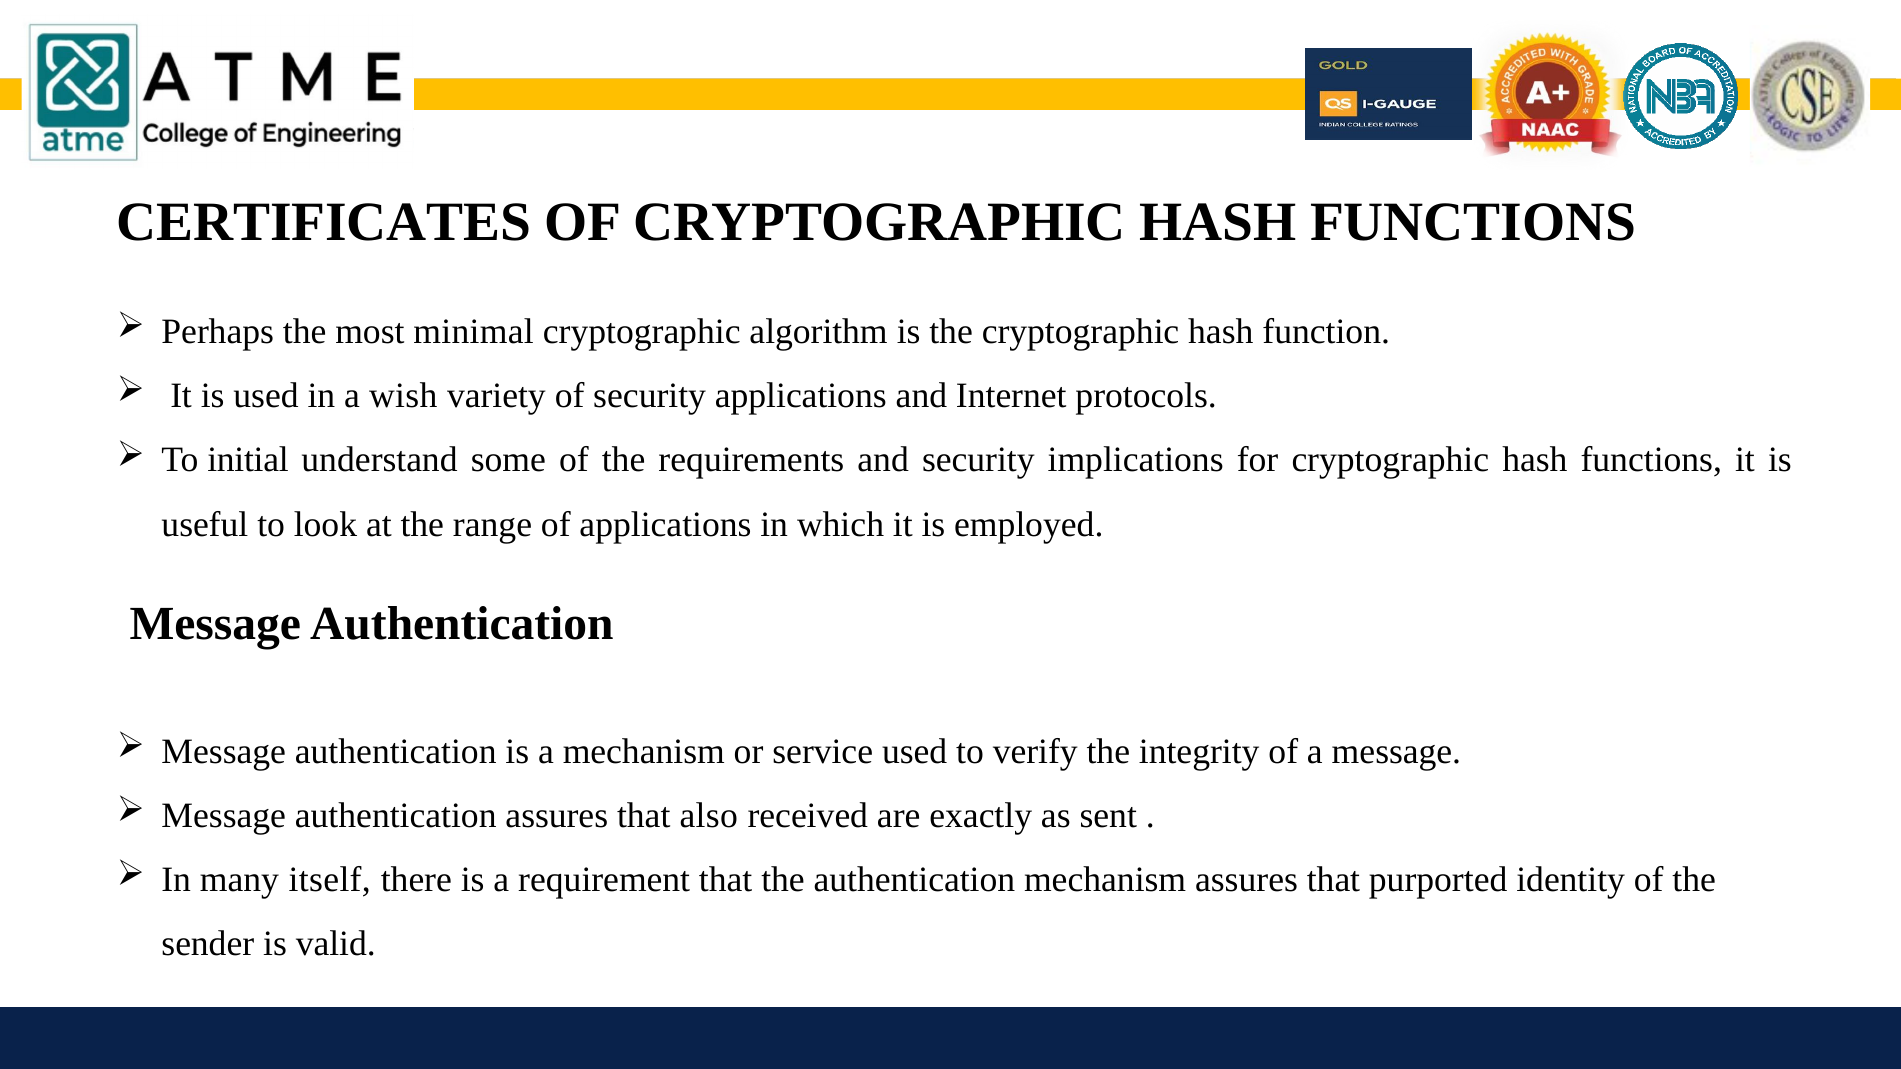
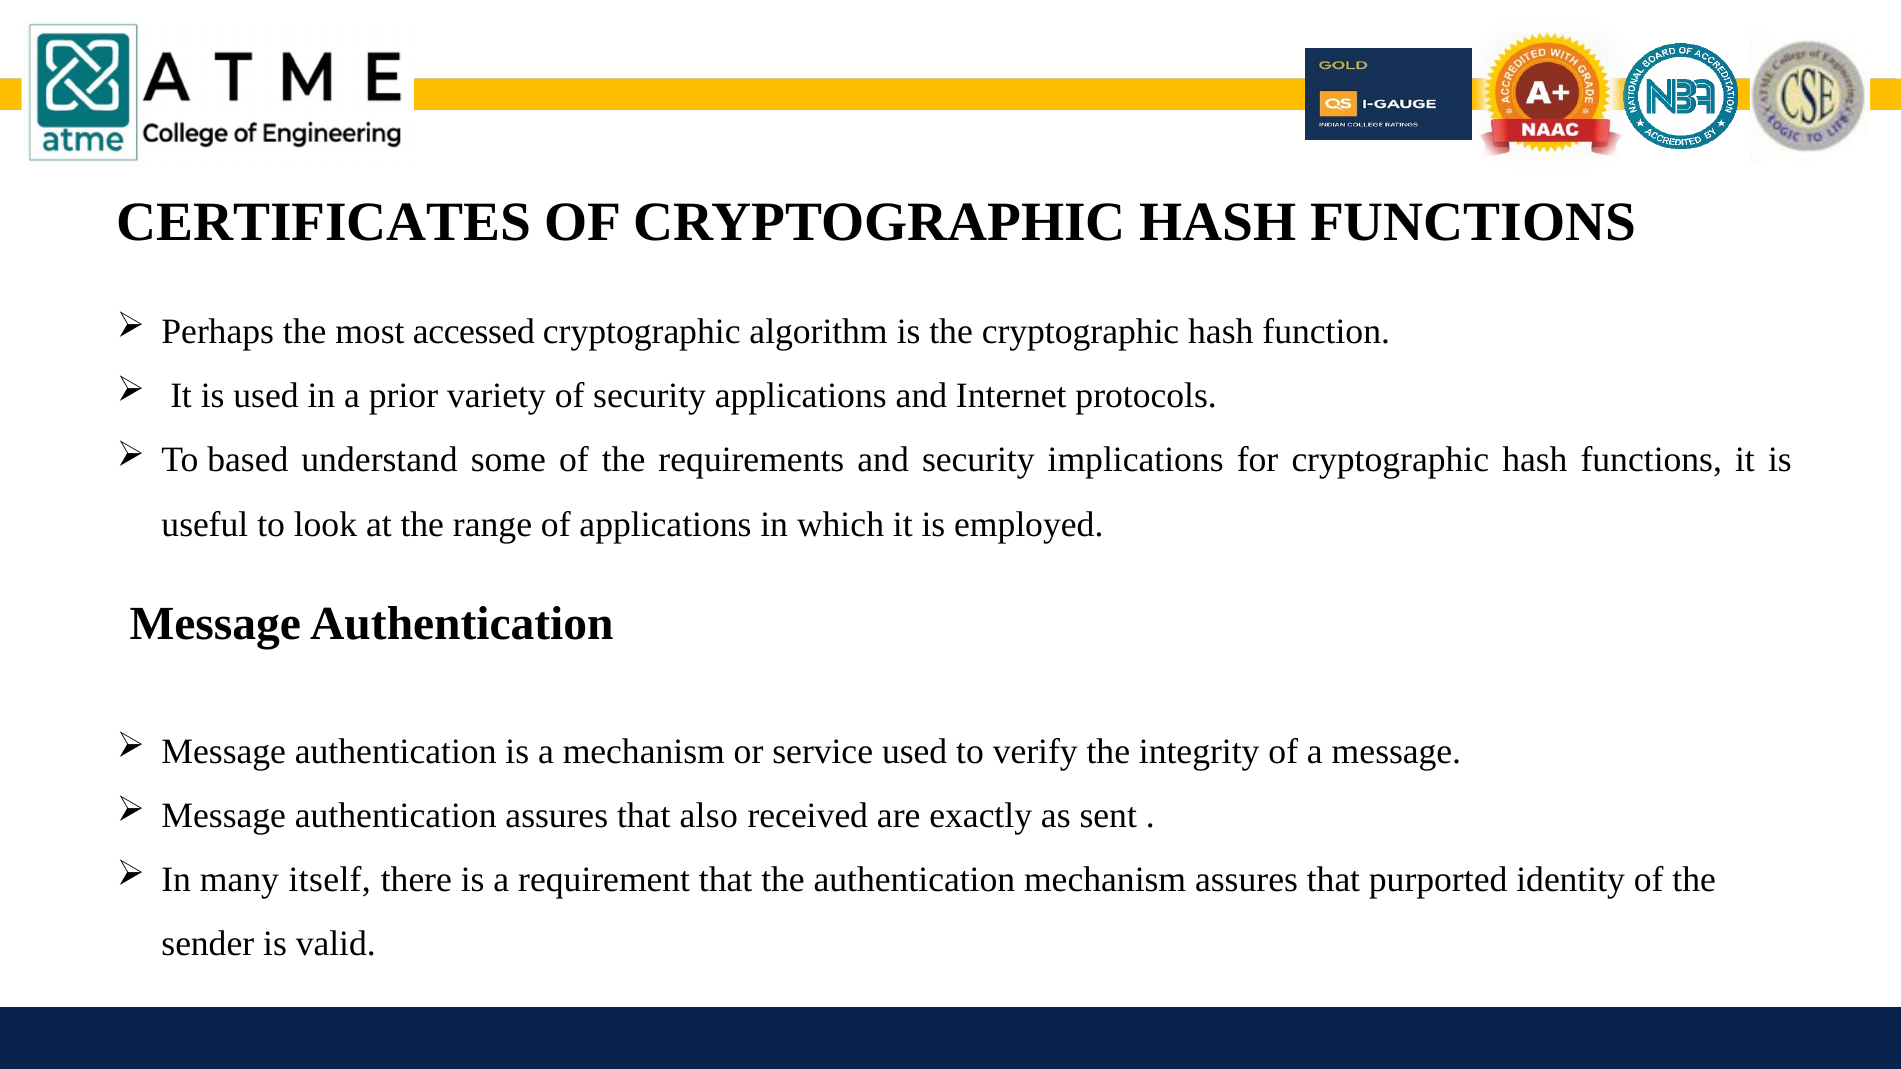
minimal: minimal -> accessed (474, 332)
wish: wish -> prior (404, 396)
initial: initial -> based (248, 460)
